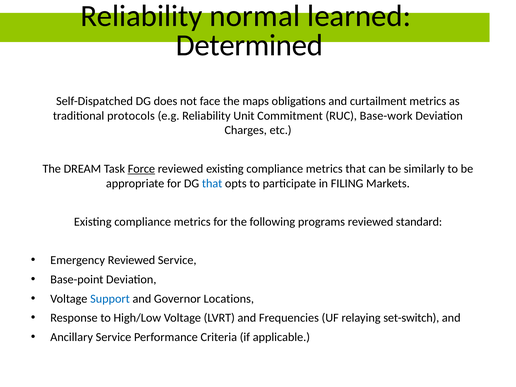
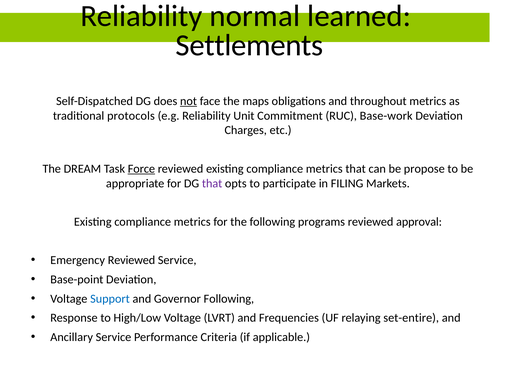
Determined: Determined -> Settlements (249, 45)
not underline: none -> present (189, 101)
curtailment: curtailment -> throughout (378, 101)
similarly: similarly -> propose (424, 169)
that colour: blue -> purple (212, 183)
standard: standard -> approval (419, 222)
Governor Locations: Locations -> Following (229, 299)
set-switch: set-switch -> set-entire (411, 318)
